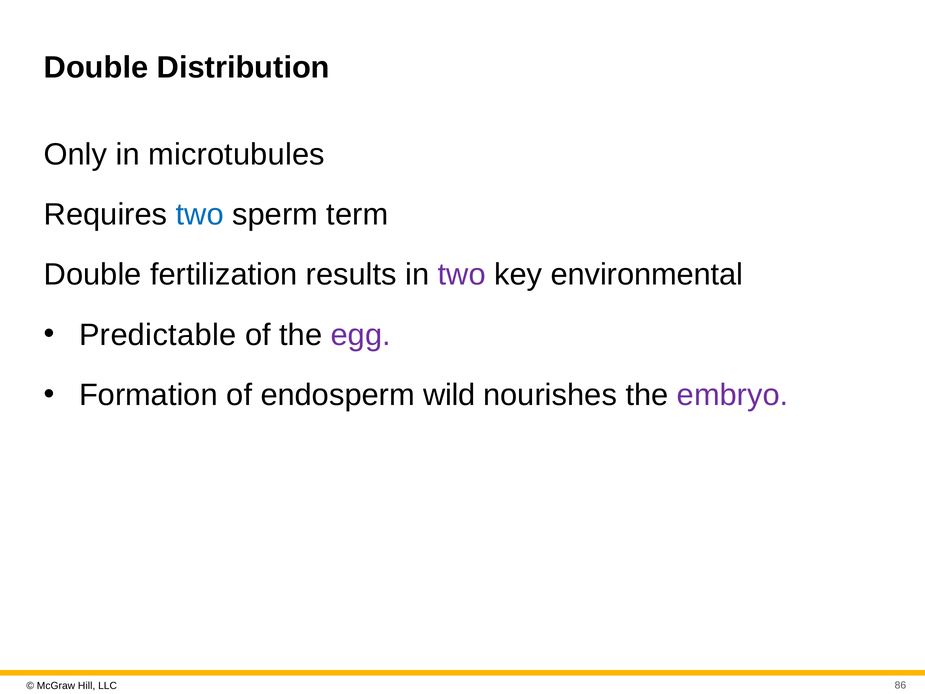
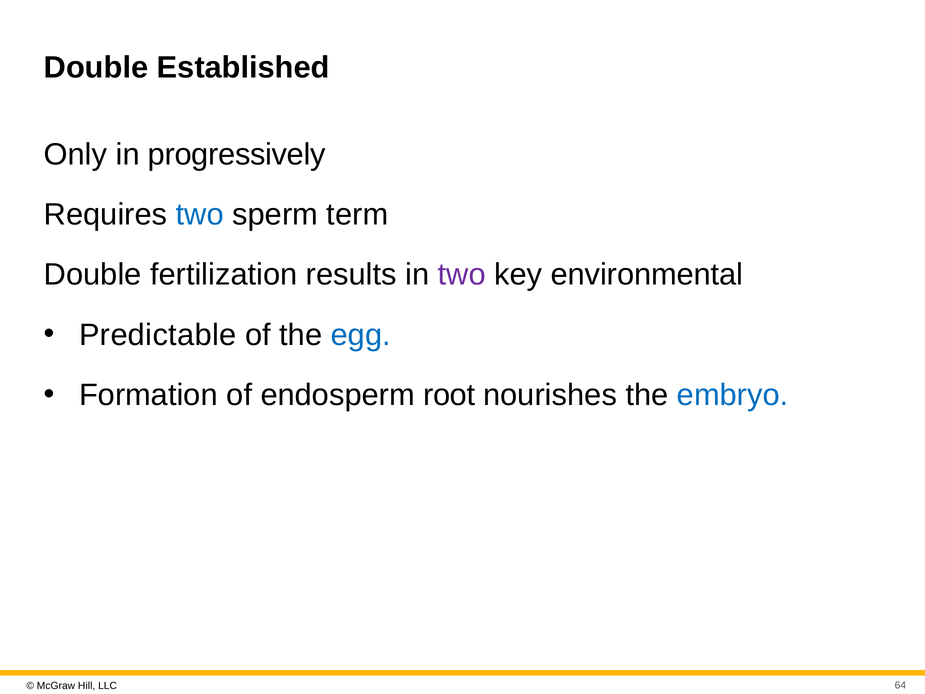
Distribution: Distribution -> Established (243, 67)
microtubules: microtubules -> progressively (237, 154)
egg colour: purple -> blue (361, 335)
wild: wild -> root (449, 395)
embryo colour: purple -> blue (733, 395)
86: 86 -> 64 (900, 685)
